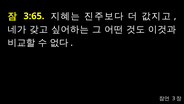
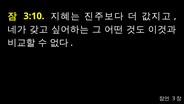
3:65: 3:65 -> 3:10 (34, 16)
